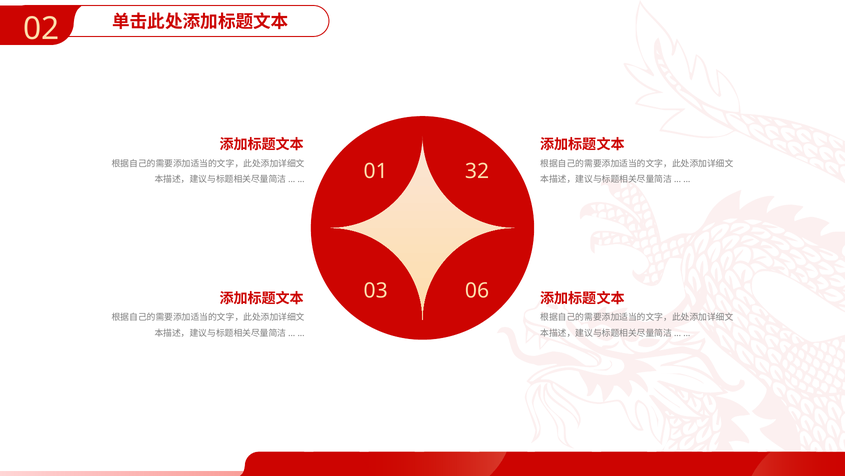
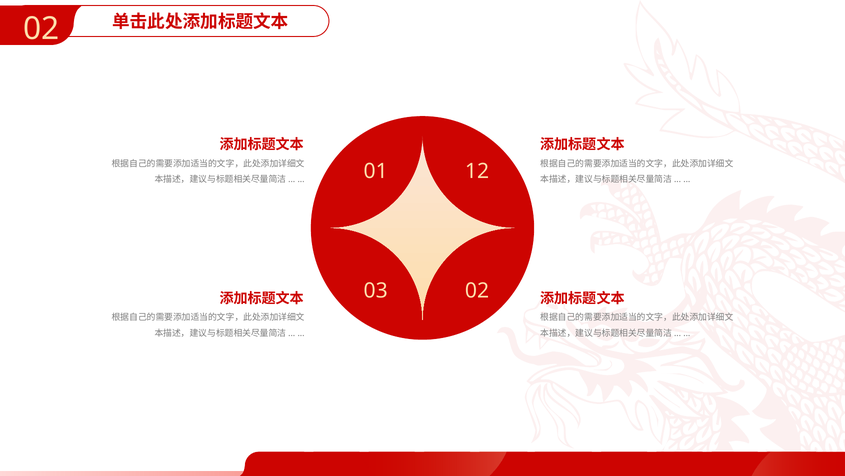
32: 32 -> 12 (477, 171)
03 06: 06 -> 02 (477, 291)
